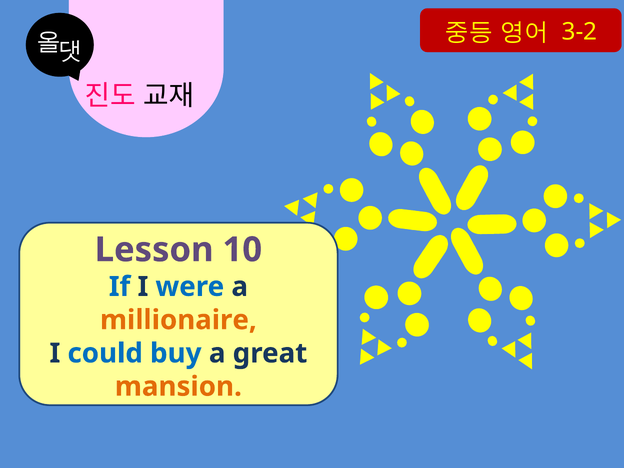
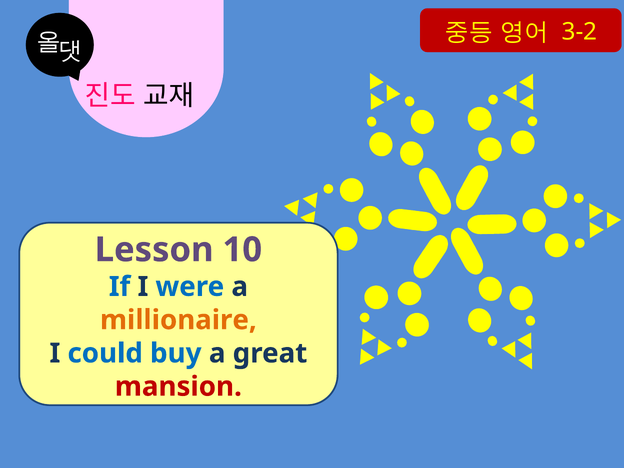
mansion colour: orange -> red (178, 387)
